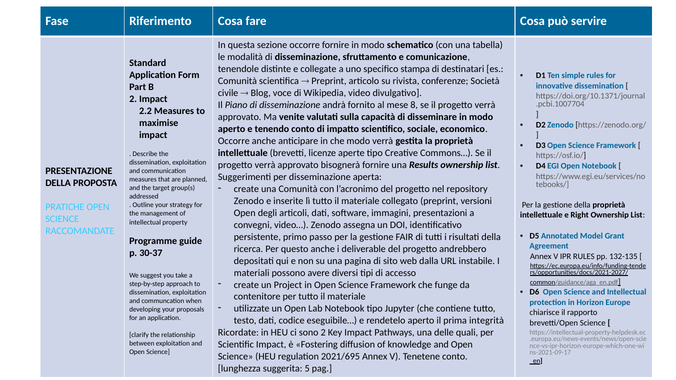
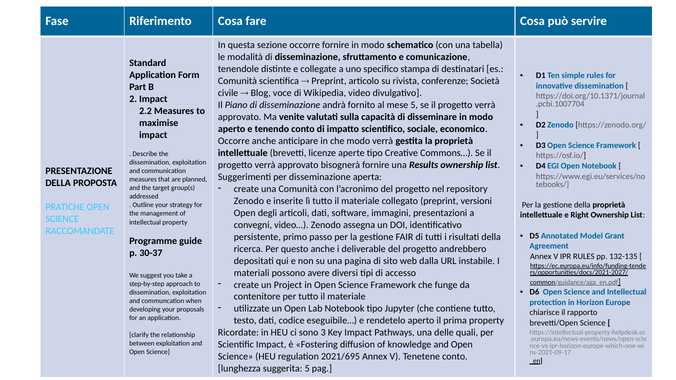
mese 8: 8 -> 5 (414, 105)
prima integrità: integrità -> property (487, 321)
sono 2: 2 -> 3 (323, 333)
